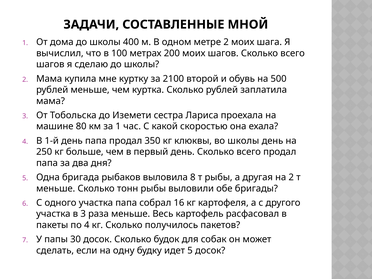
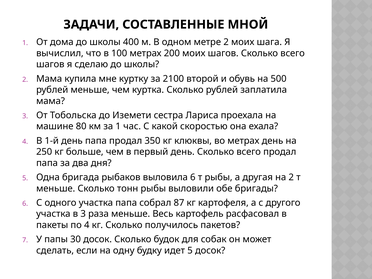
во школы: школы -> метрах (243, 141)
выловила 8: 8 -> 6 (193, 177)
16: 16 -> 87 (179, 203)
